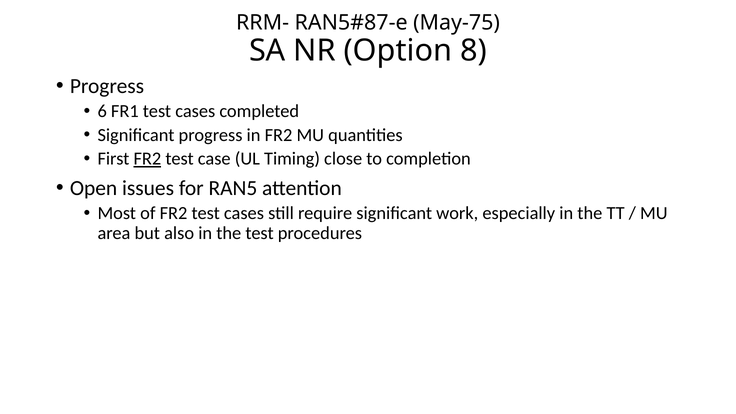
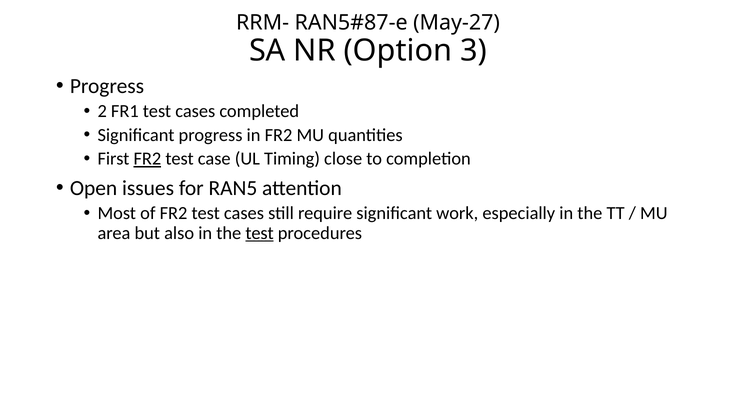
May-75: May-75 -> May-27 (457, 23)
8: 8 -> 3 (473, 51)
6: 6 -> 2 (102, 111)
test underline: none -> present (260, 233)
